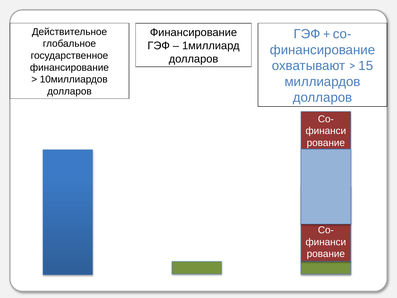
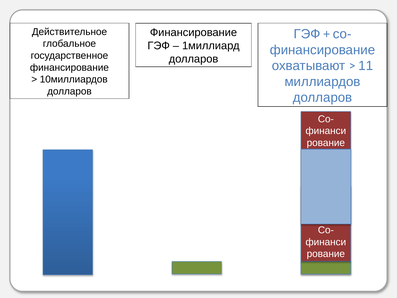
15: 15 -> 11 (366, 66)
